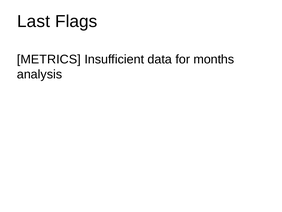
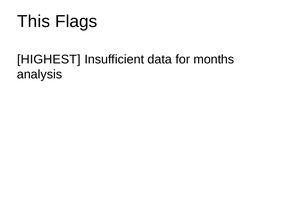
Last: Last -> This (34, 21)
METRICS: METRICS -> HIGHEST (49, 59)
